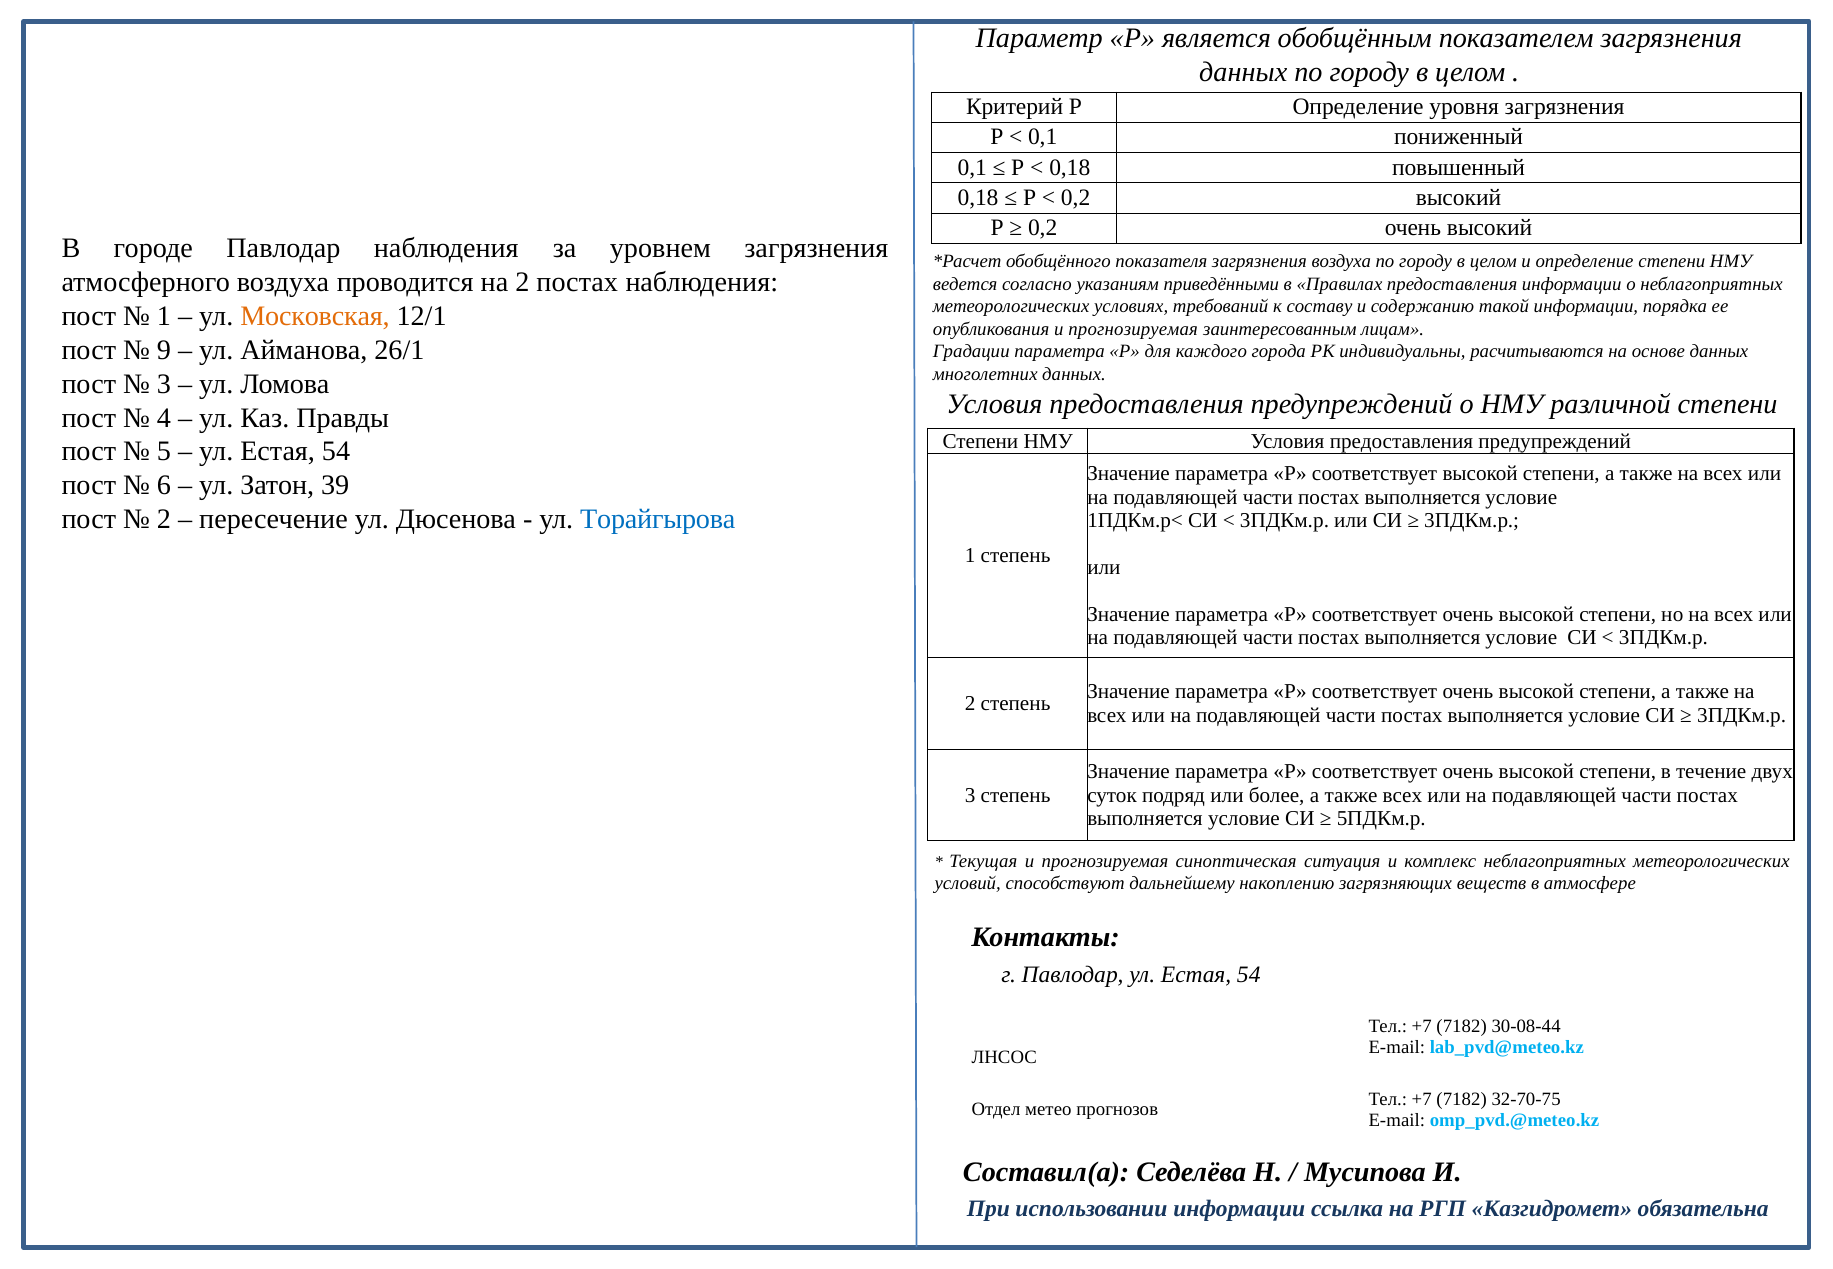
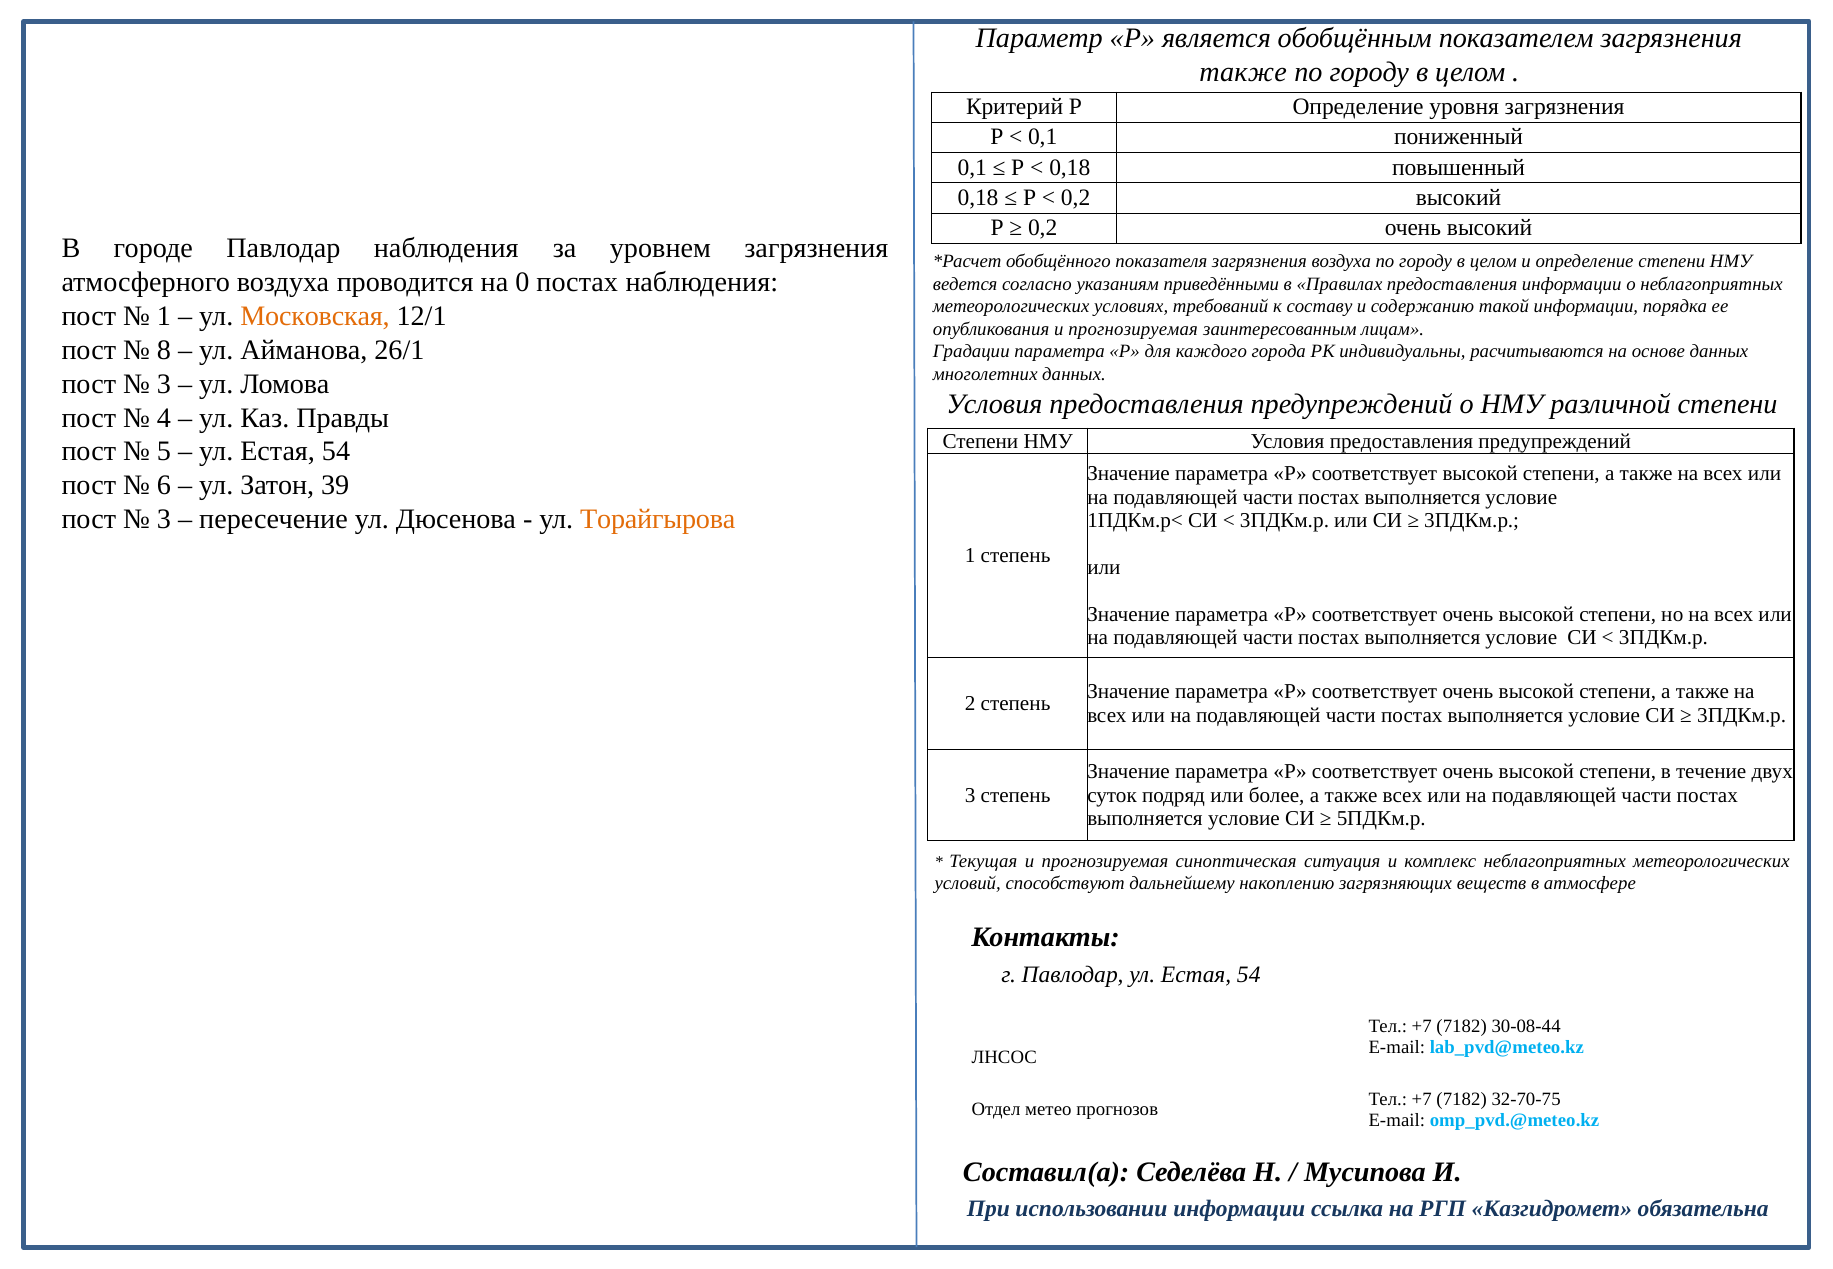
данных: данных -> также (1243, 72)
на 2: 2 -> 0 (522, 282)
9: 9 -> 8 (164, 350)
2: 2 -> 3 (164, 519)
Торайгырова colour: blue -> orange (658, 519)
